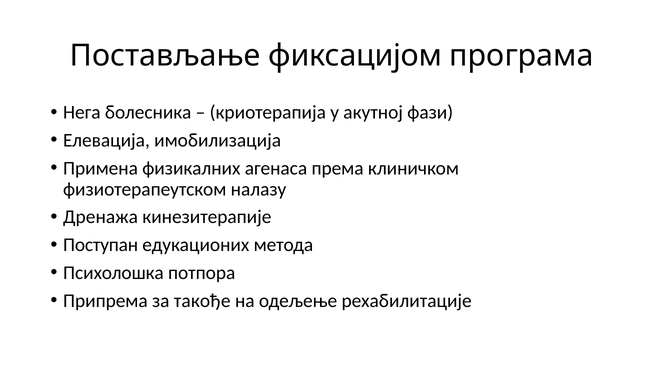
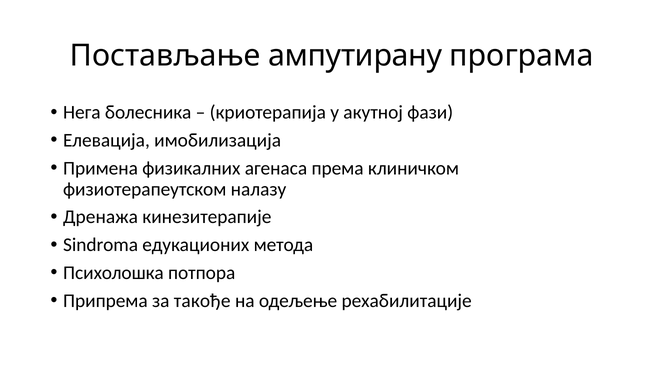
фиксацијом: фиксацијом -> ампутирану (355, 56)
Поступан: Поступан -> Sindroma (101, 245)
